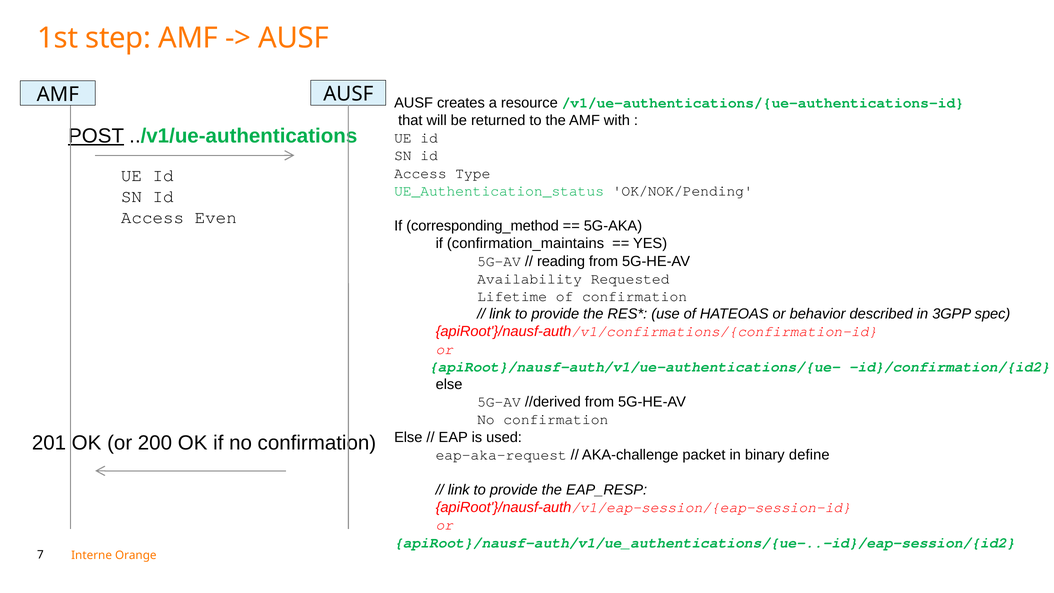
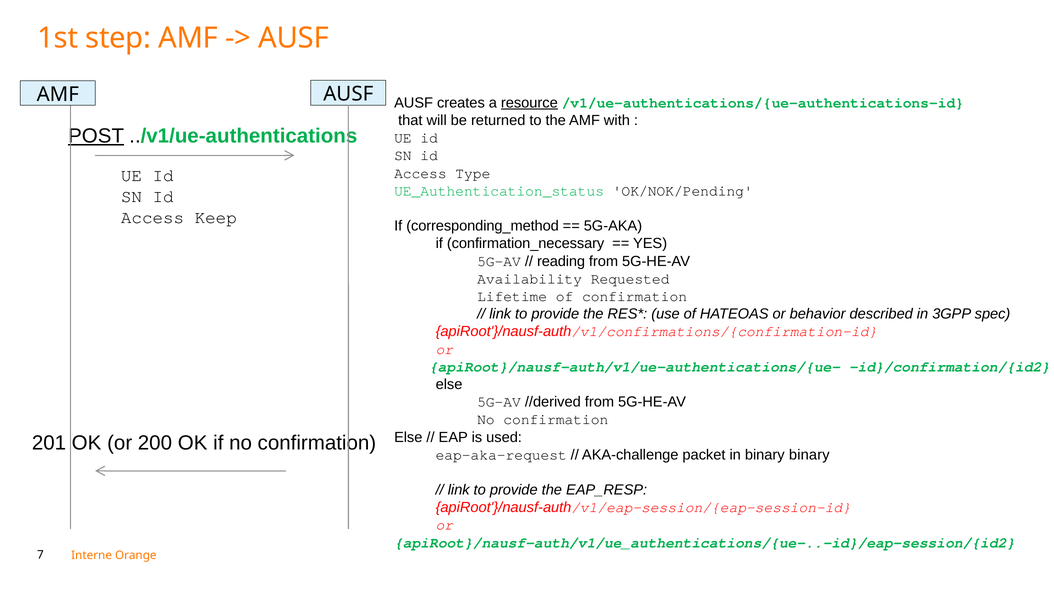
resource underline: none -> present (529, 103)
Even: Even -> Keep (216, 217)
confirmation_maintains: confirmation_maintains -> confirmation_necessary (526, 244)
binary define: define -> binary (809, 455)
